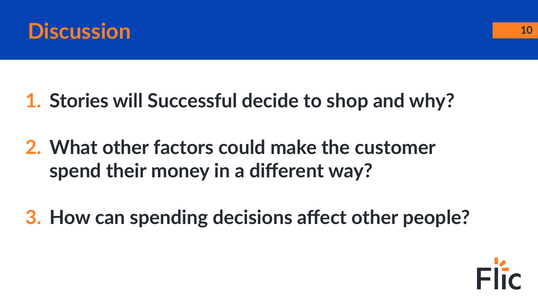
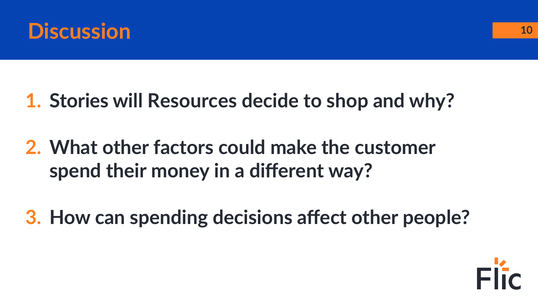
Successful: Successful -> Resources (192, 101)
